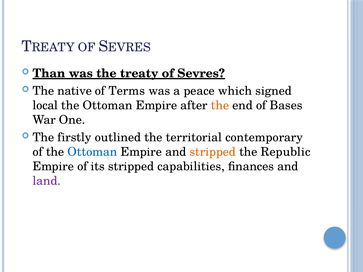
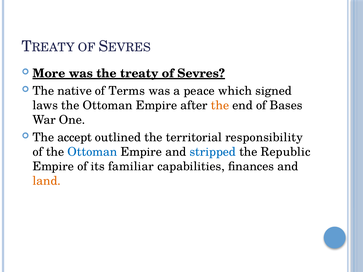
Than: Than -> More (49, 73)
local: local -> laws (45, 105)
firstly: firstly -> accept (75, 138)
contemporary: contemporary -> responsibility (264, 138)
stripped colour: orange -> blue (213, 152)
its stripped: stripped -> familiar (131, 167)
land colour: purple -> orange (47, 181)
